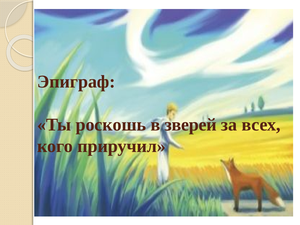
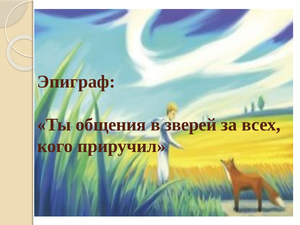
роскошь: роскошь -> общения (111, 125)
